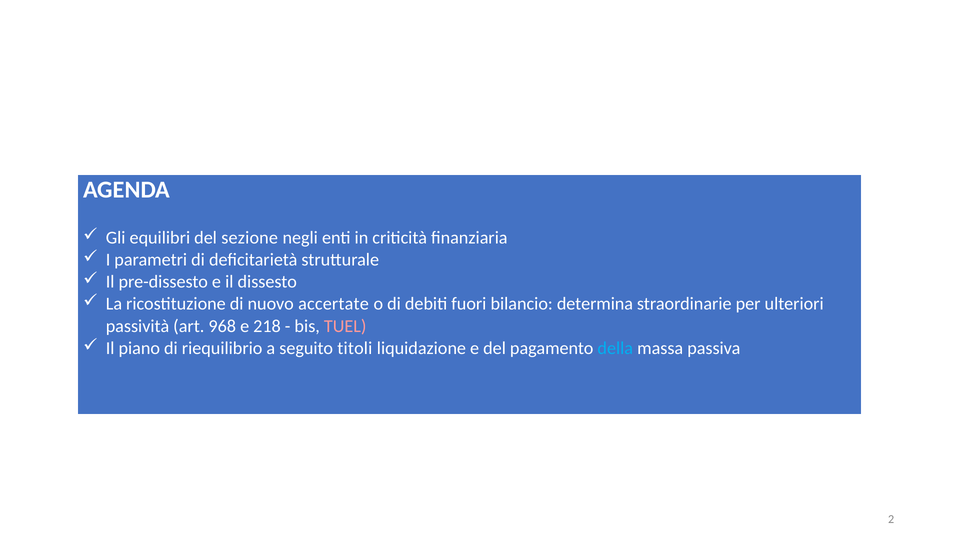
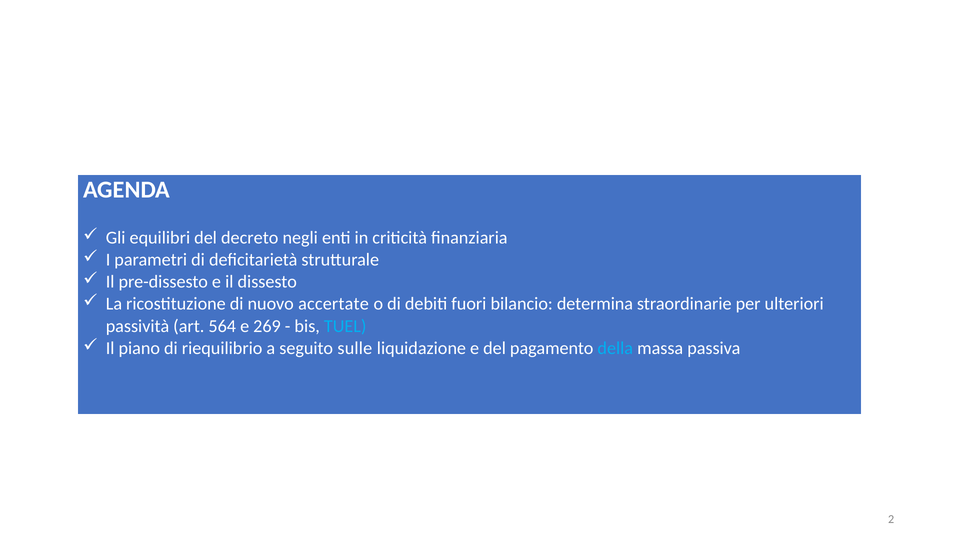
sezione: sezione -> decreto (250, 238)
968: 968 -> 564 (222, 326)
218: 218 -> 269 (267, 326)
TUEL colour: pink -> light blue (345, 326)
titoli: titoli -> sulle (355, 348)
